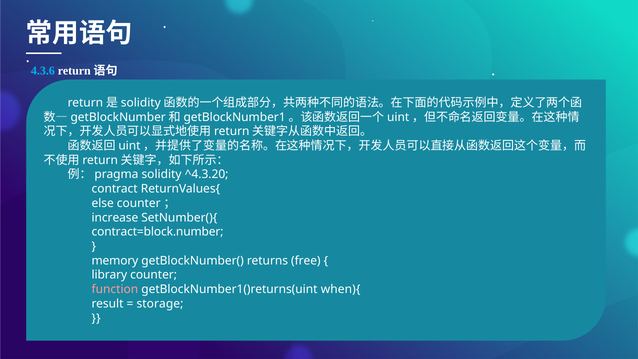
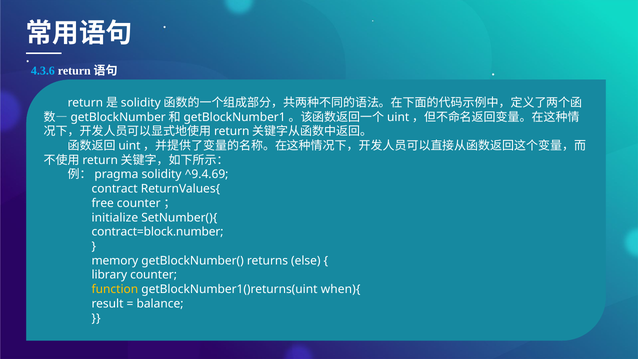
^4.3.20: ^4.3.20 -> ^9.4.69 (207, 174)
else: else -> free (103, 203)
increase: increase -> initialize (115, 217)
free: free -> else (306, 261)
function colour: pink -> yellow (115, 289)
storage: storage -> balance (160, 304)
